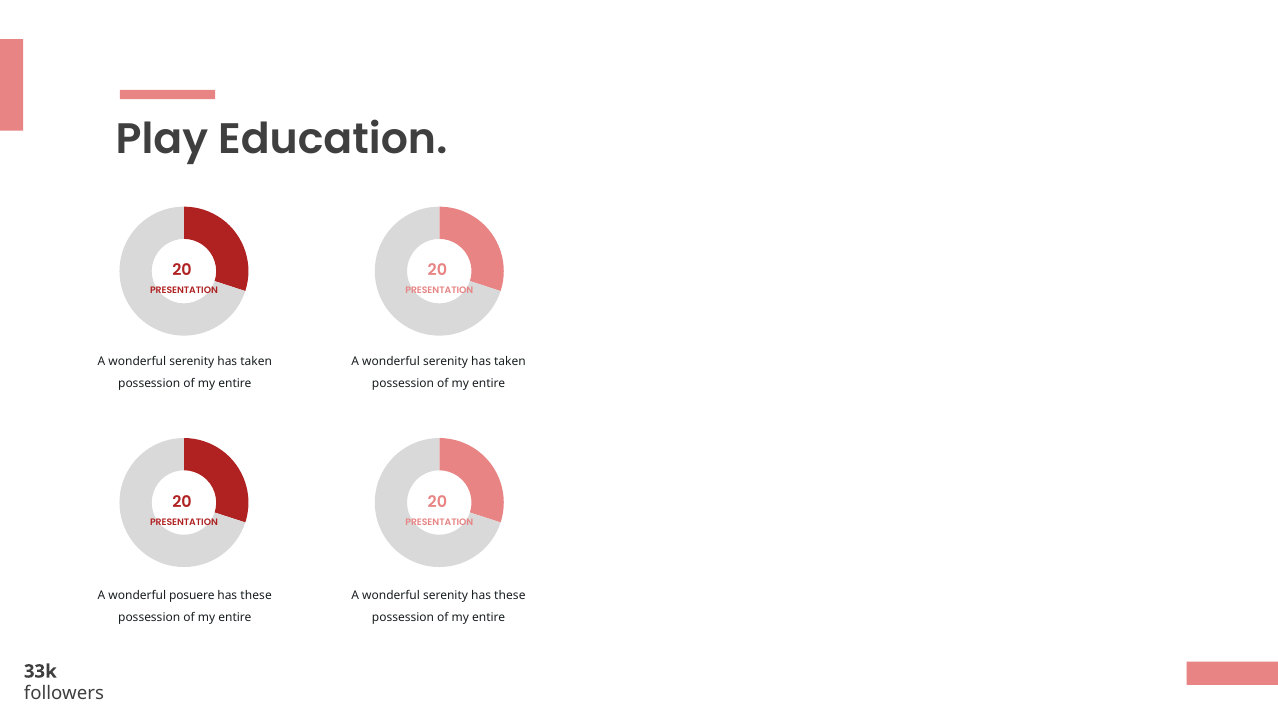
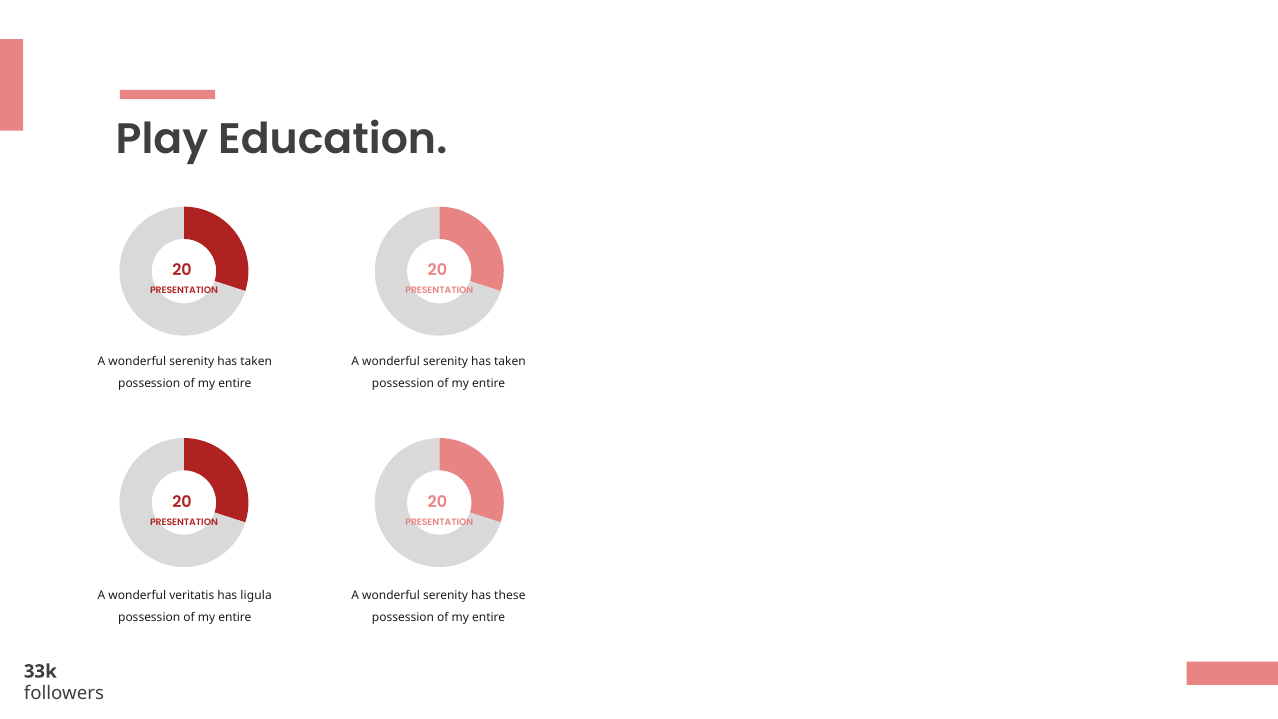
posuere: posuere -> veritatis (192, 596)
these: these -> ligula (256, 596)
